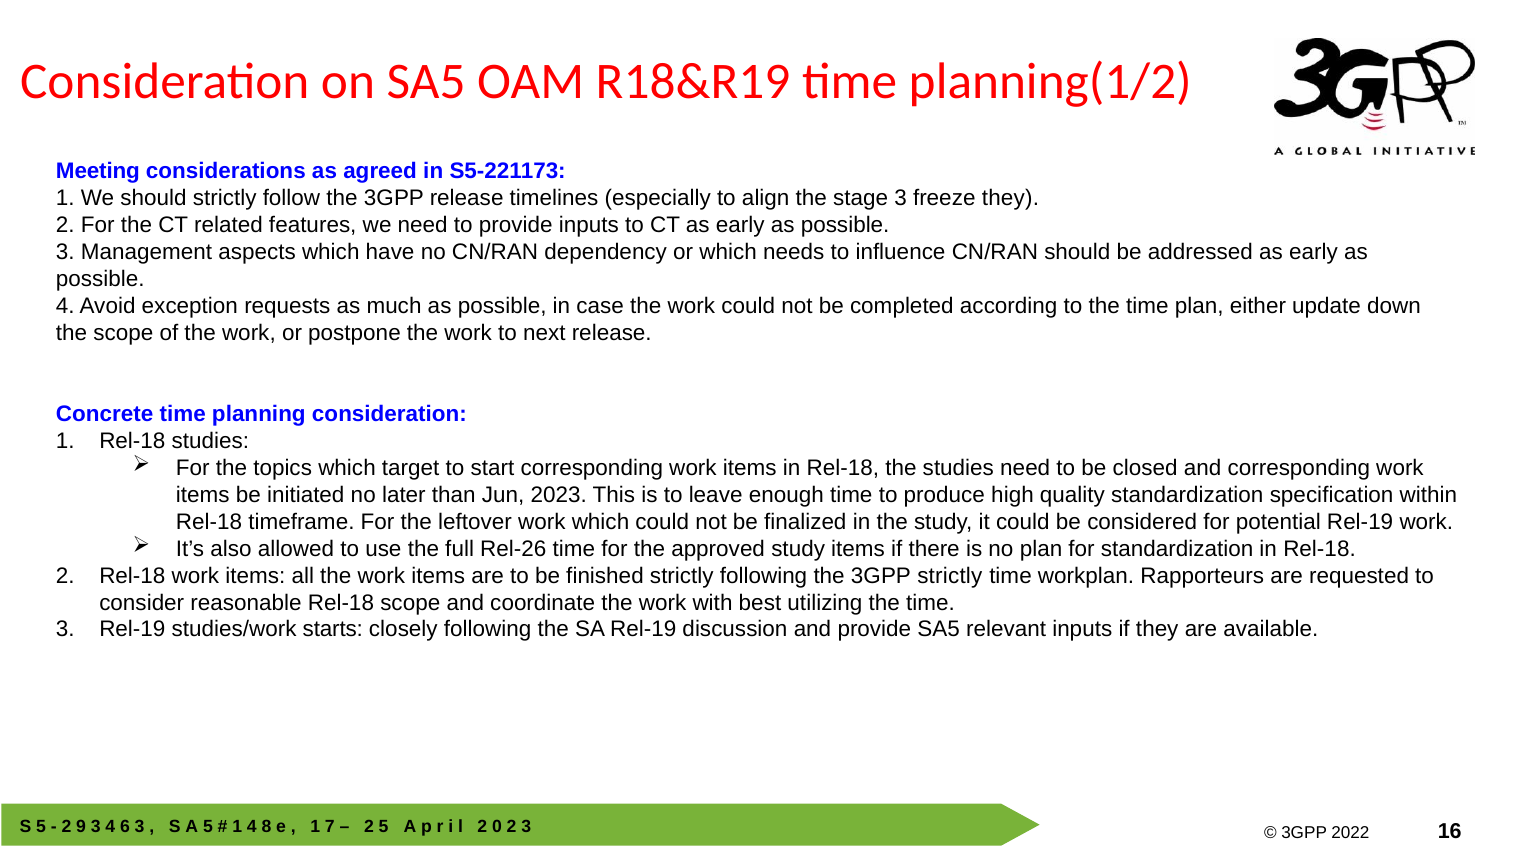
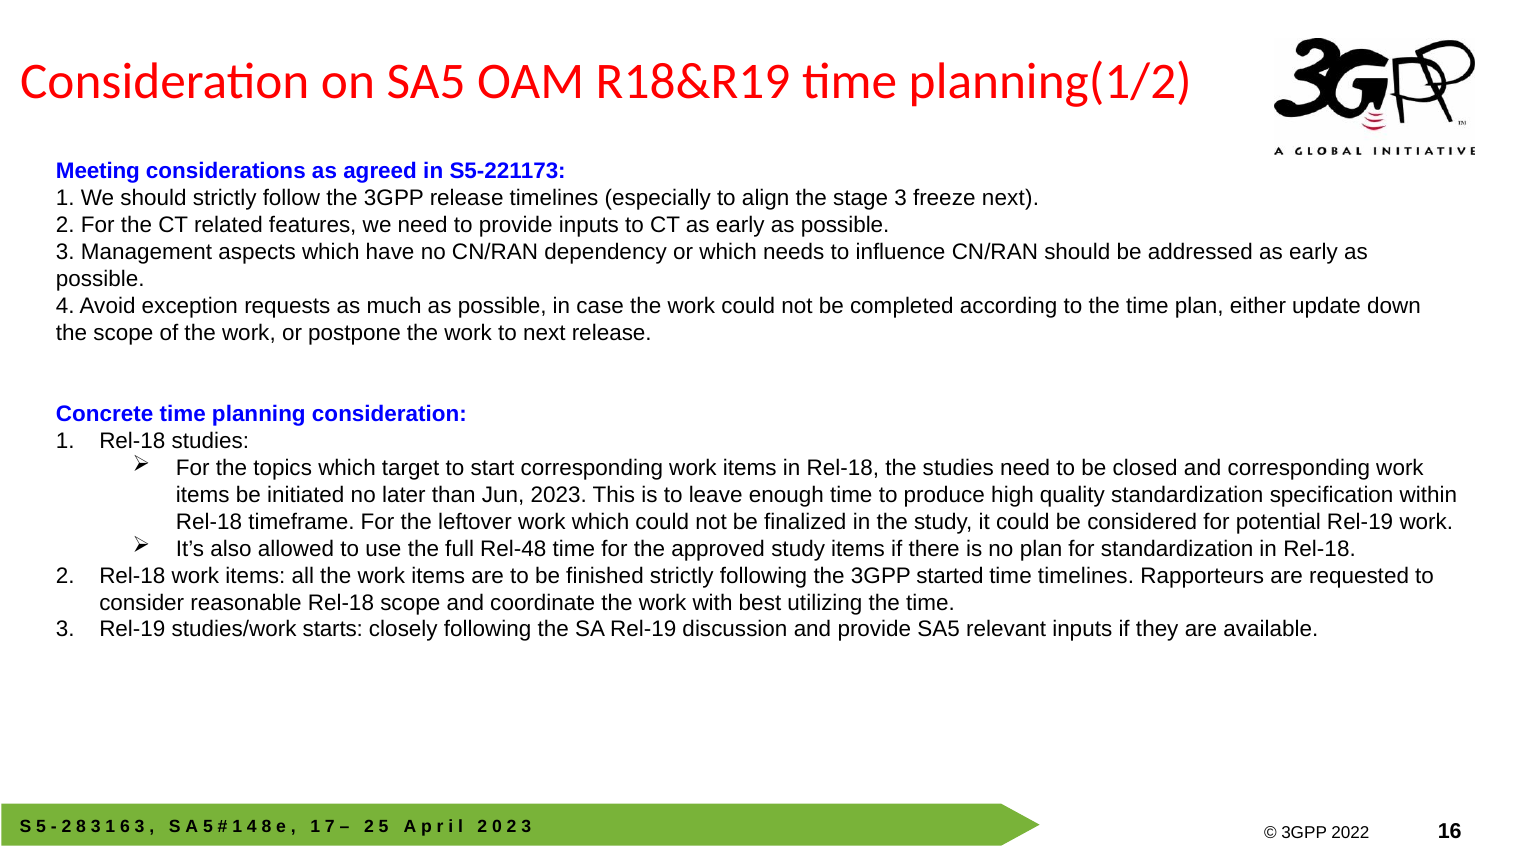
freeze they: they -> next (1010, 198)
Rel-26: Rel-26 -> Rel-48 (513, 548)
3GPP strictly: strictly -> started (950, 575)
time workplan: workplan -> timelines (1086, 575)
2 9: 9 -> 8 (81, 827)
3 4: 4 -> 1 (110, 827)
